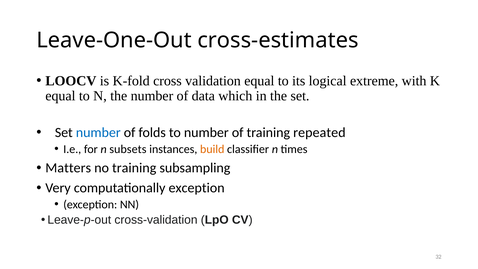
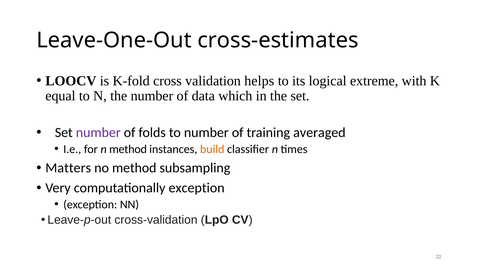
validation equal: equal -> helps (259, 81)
number colour: blue -> purple (98, 133)
repeated: repeated -> averaged (319, 133)
n subsets: subsets -> method (128, 149)
no training: training -> method (134, 168)
